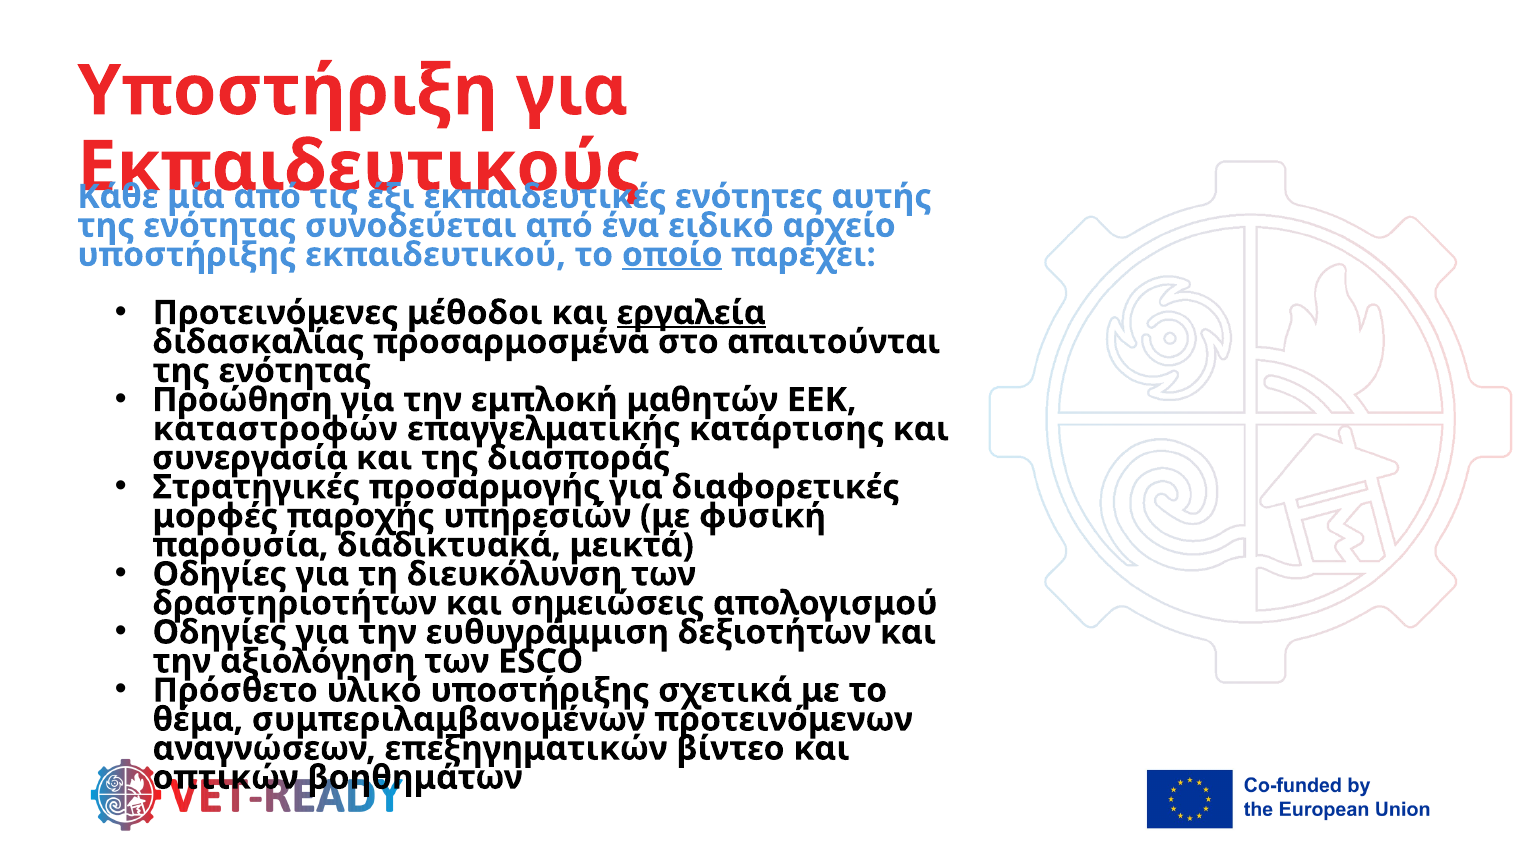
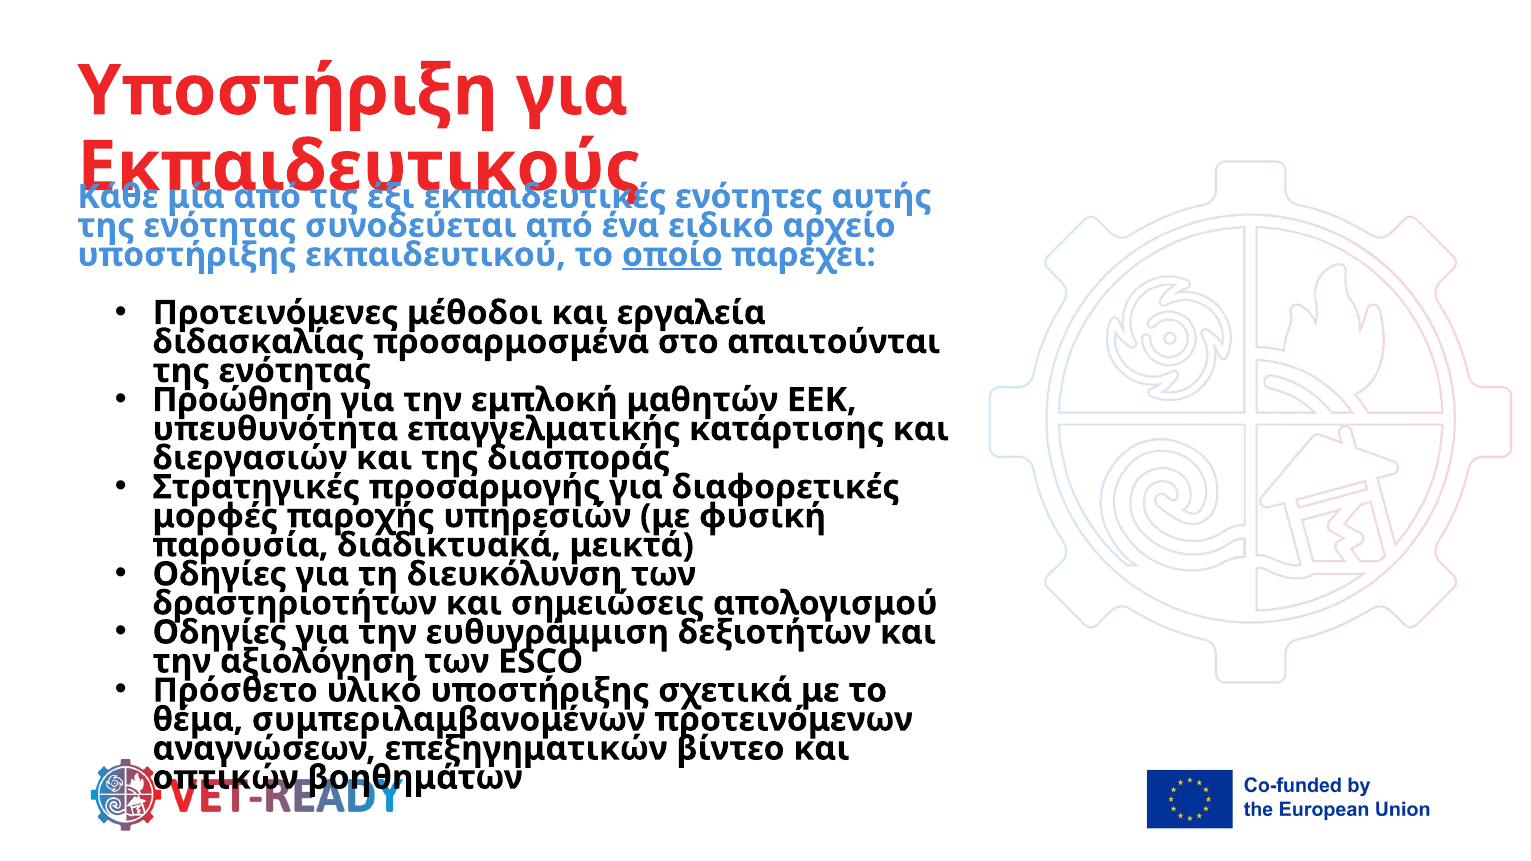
εργαλεία underline: present -> none (691, 313)
καταστροφών: καταστροφών -> υπευθυνότητα (275, 429)
συνεργασία: συνεργασία -> διεργασιών (250, 458)
